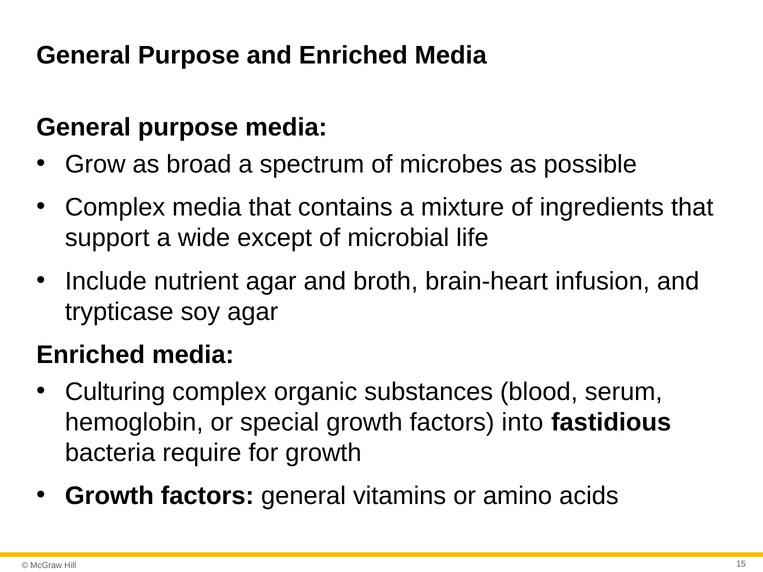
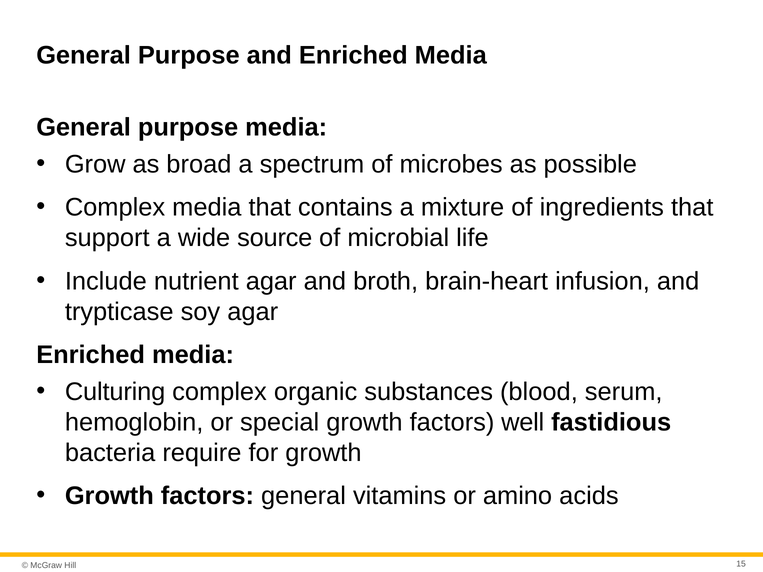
except: except -> source (275, 238)
into: into -> well (523, 422)
